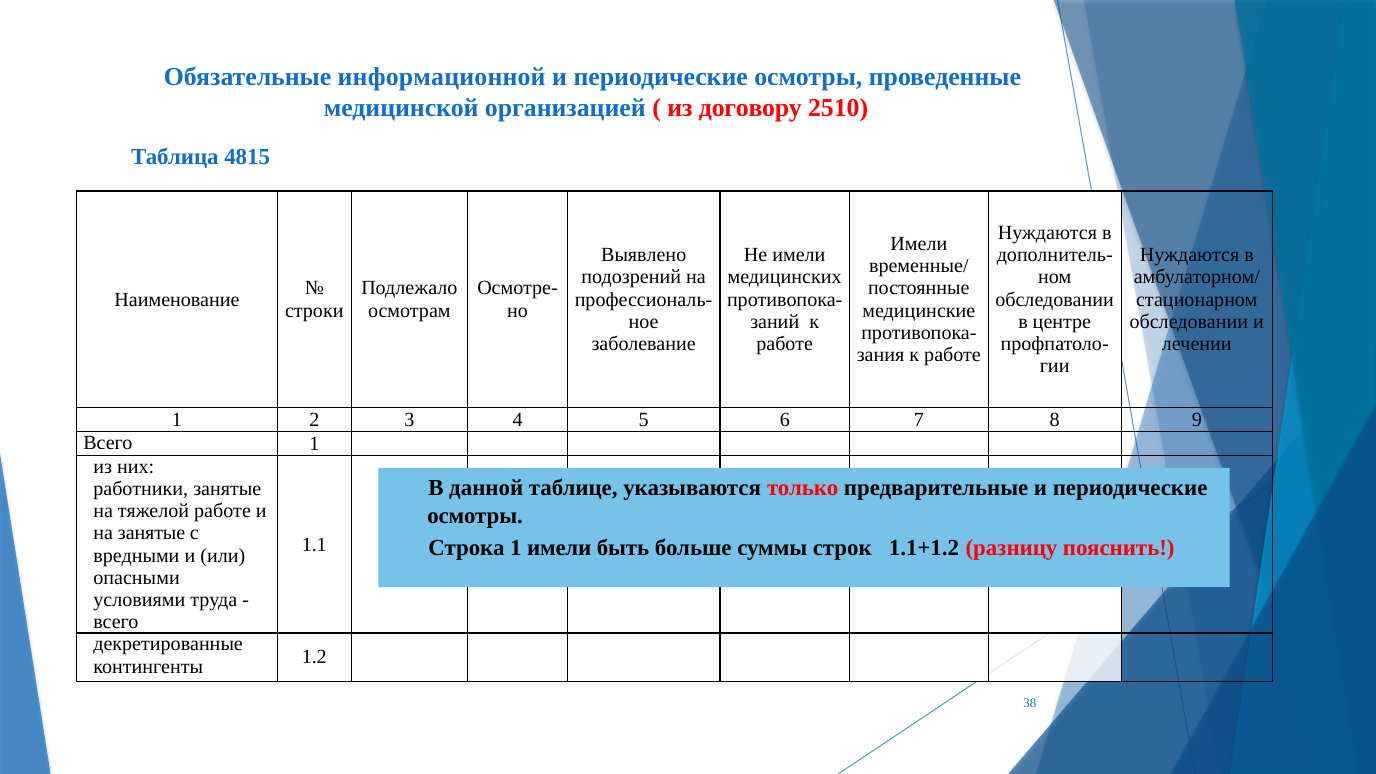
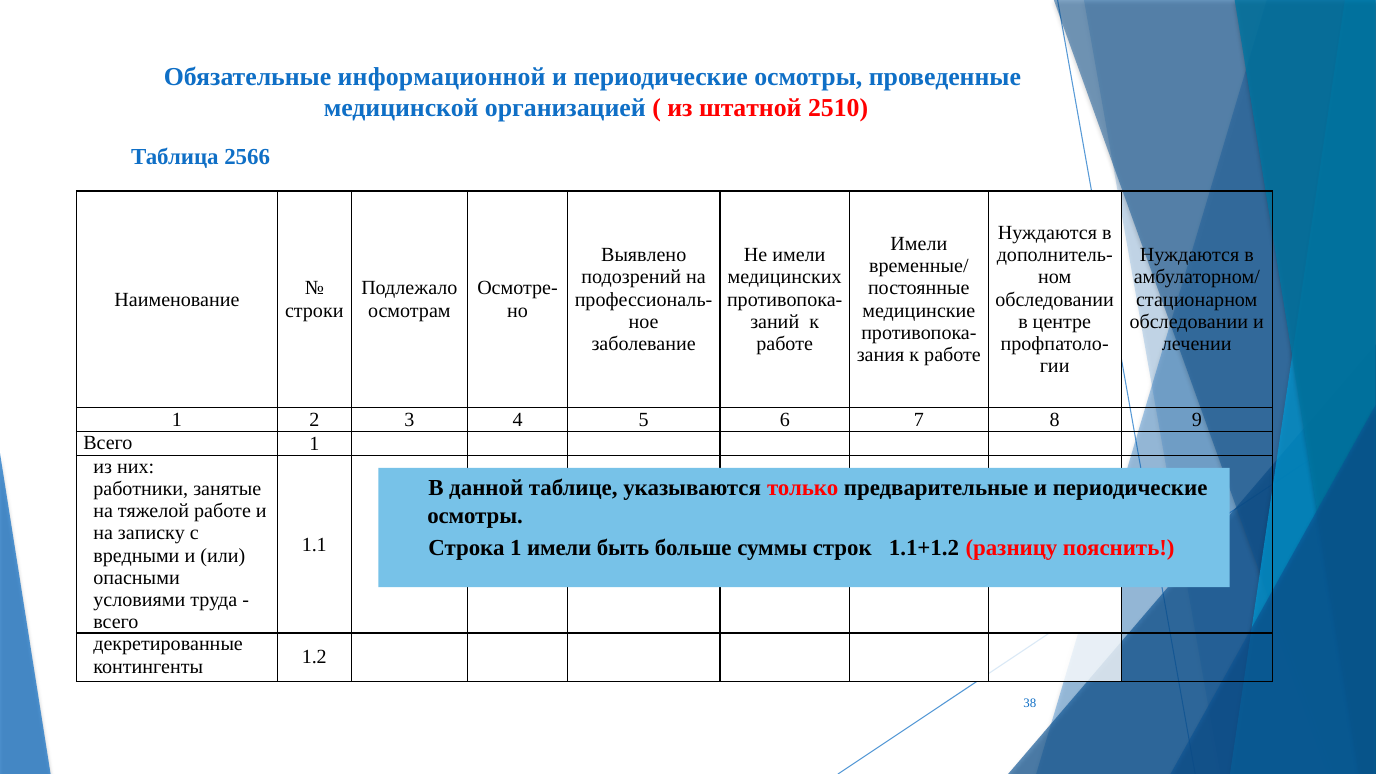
договору: договору -> штатной (750, 108)
4815: 4815 -> 2566 (247, 157)
на занятые: занятые -> записку (151, 533)
